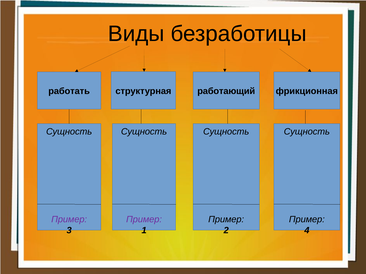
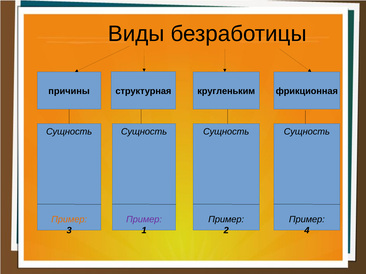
работать: работать -> причины (69, 91)
работающий: работающий -> кругленьким (226, 91)
Пример colour: purple -> orange (69, 220)
